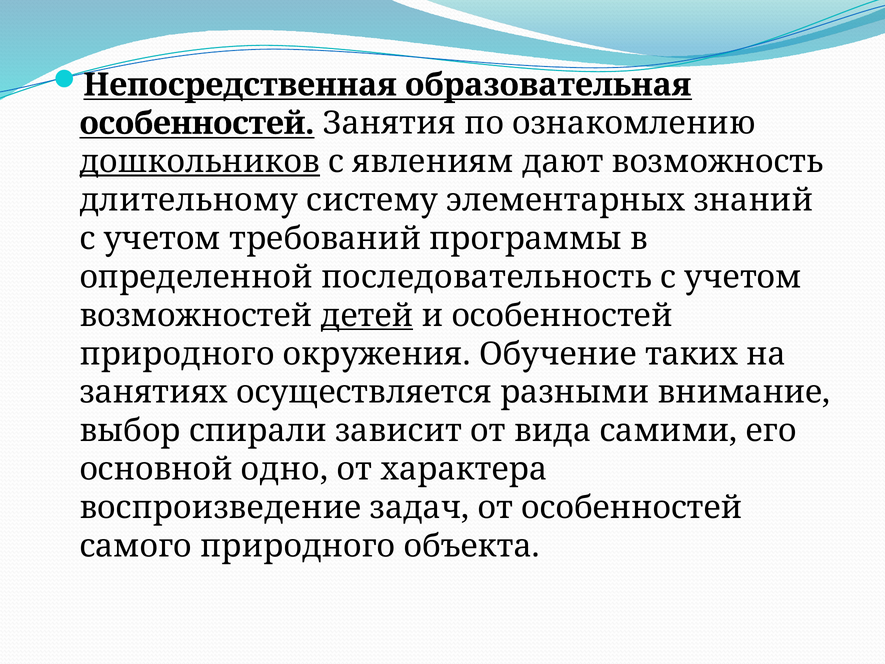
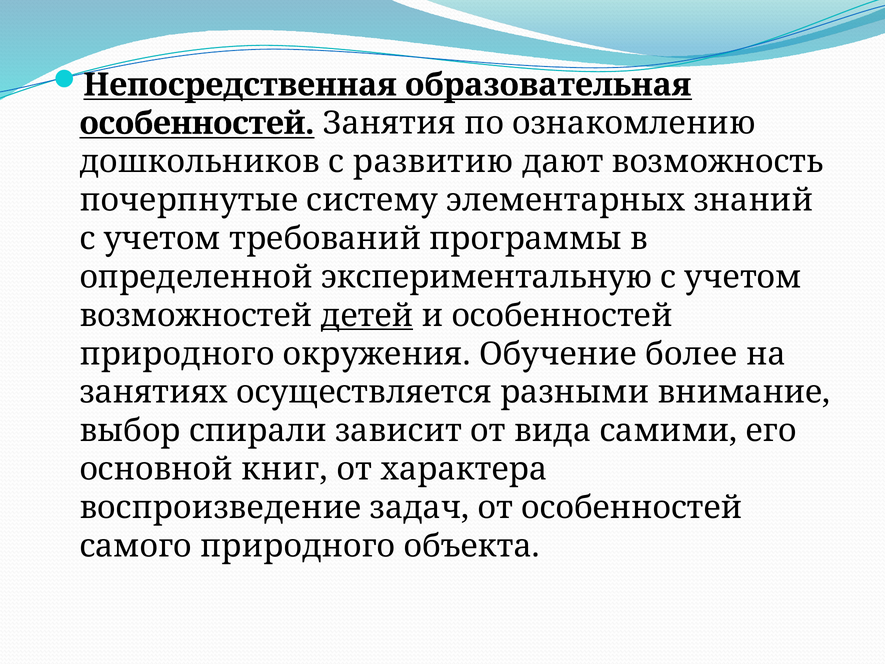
дошкольников underline: present -> none (200, 162)
явлениям: явлениям -> развитию (433, 162)
длительному: длительному -> почерпнутые (189, 200)
последовательность: последовательность -> экспериментальную (487, 277)
таких: таких -> более (691, 354)
одно: одно -> книг (285, 469)
